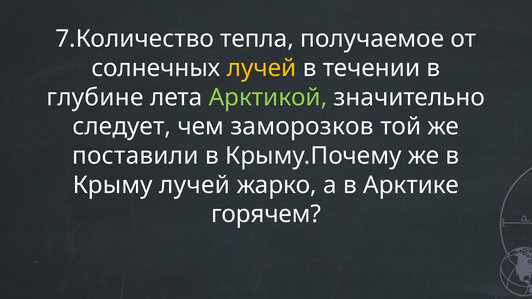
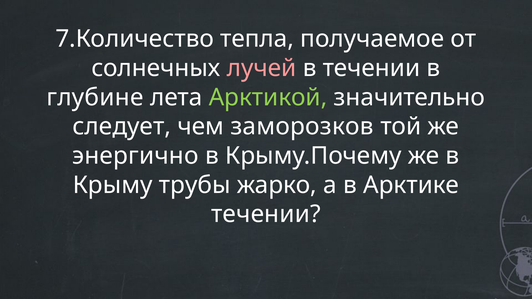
лучей colour: yellow -> pink (262, 68)
поставили: поставили -> энергично (135, 156)
Крыму лучей: лучей -> трубы (195, 185)
горячем: горячем -> течении (266, 214)
